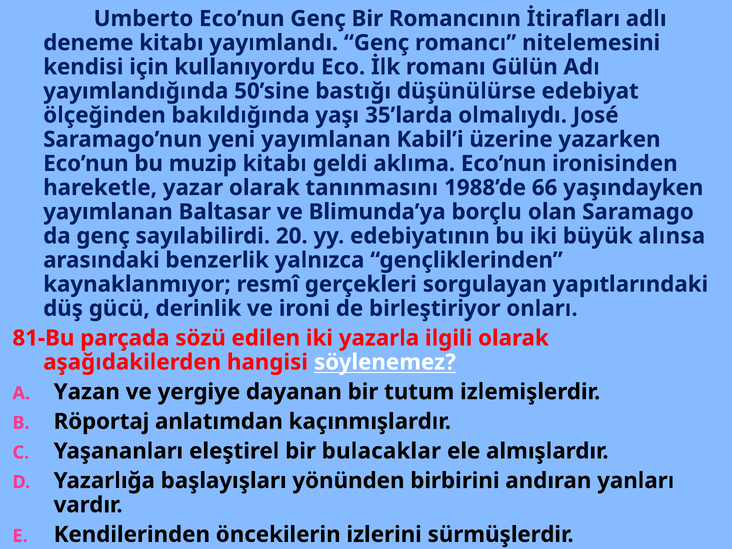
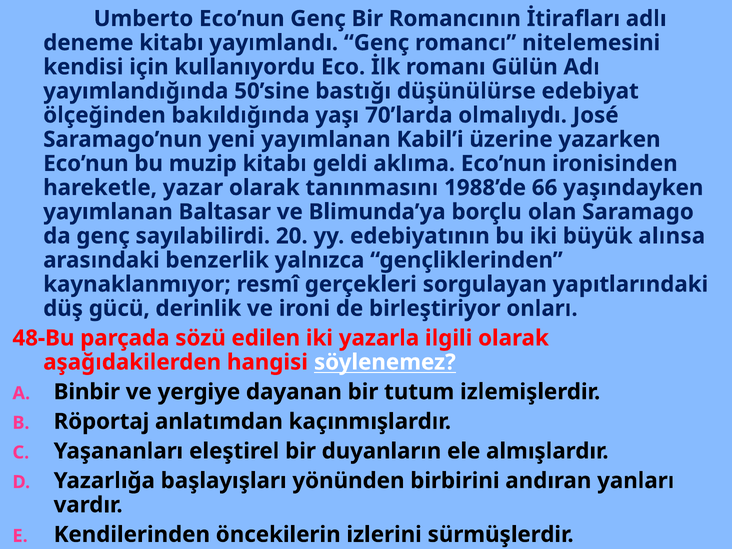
35’larda: 35’larda -> 70’larda (409, 115)
81-Bu: 81-Bu -> 48-Bu (43, 338)
Yazan: Yazan -> Binbir (87, 392)
bulacaklar: bulacaklar -> duyanların (381, 451)
